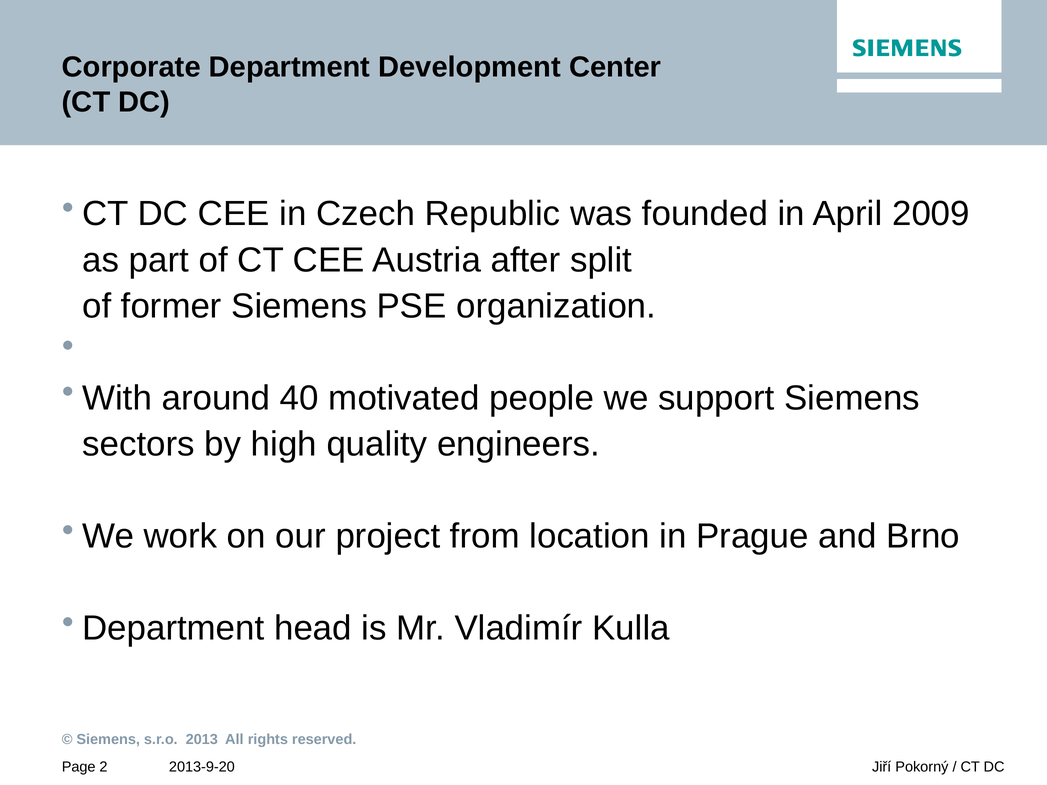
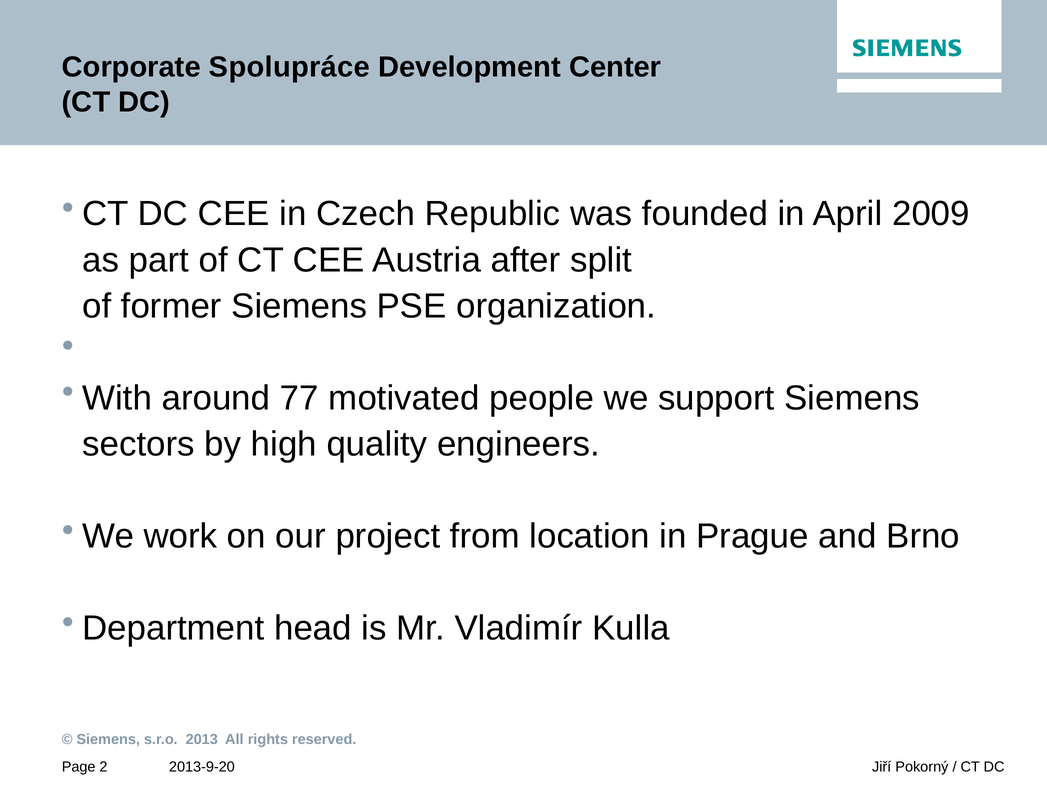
Corporate Department: Department -> Spolupráce (289, 67)
40: 40 -> 77 (299, 398)
